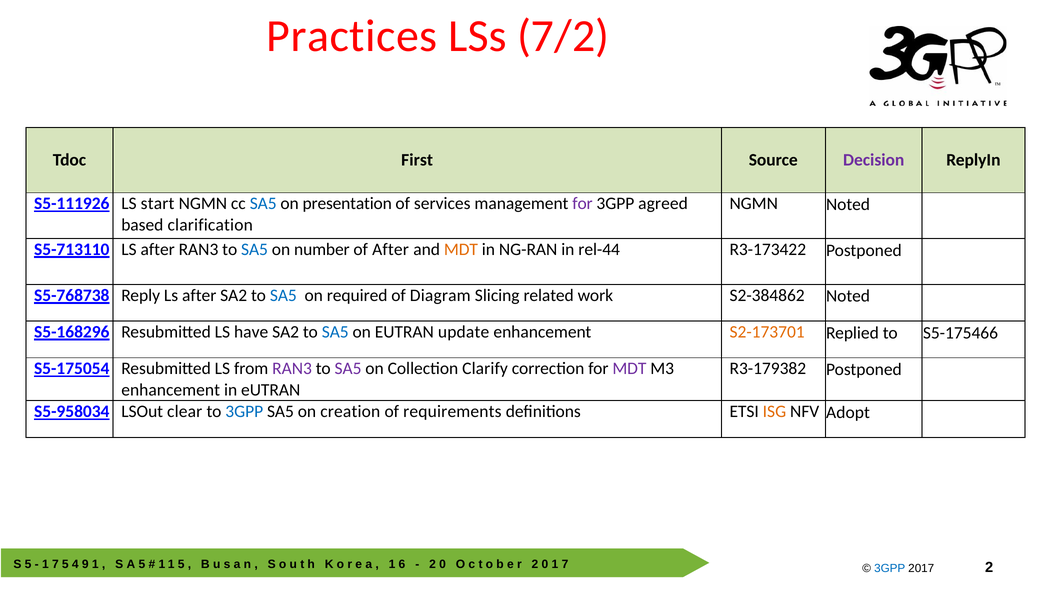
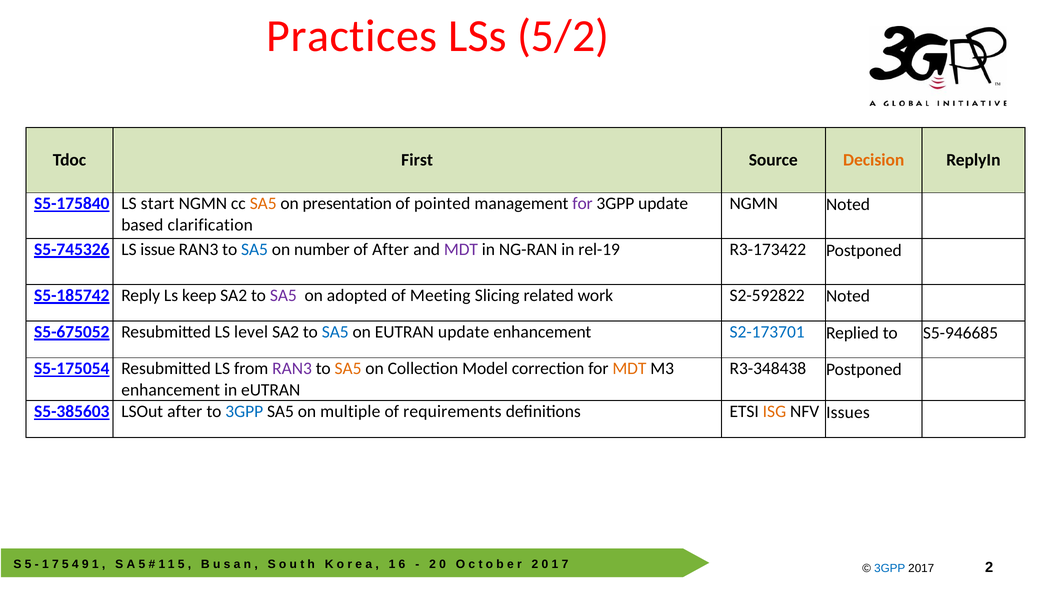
7/2: 7/2 -> 5/2 (563, 36)
Decision colour: purple -> orange (874, 160)
S5-111926: S5-111926 -> S5-175840 (72, 204)
SA5 colour: blue -> orange (263, 204)
services: services -> pointed (442, 204)
3GPP agreed: agreed -> update (663, 204)
S5-713110: S5-713110 -> S5-745326 (72, 249)
after: after -> issue (158, 249)
MDT colour: orange -> purple (461, 249)
rel-44: rel-44 -> rel-19 (599, 249)
S5-768738: S5-768738 -> S5-185742 (72, 295)
Reply Ls after: after -> keep (199, 295)
SA5 colour: blue -> purple (283, 295)
required: required -> adopted (357, 295)
Diagram: Diagram -> Meeting (440, 295)
S2-384862: S2-384862 -> S2-592822 (767, 295)
S5-168296: S5-168296 -> S5-675052 (72, 332)
have: have -> level (251, 332)
S2-173701 colour: orange -> blue (767, 332)
S5-175466: S5-175466 -> S5-946685 (960, 333)
SA5 colour: purple -> orange (348, 368)
Clarify: Clarify -> Model (485, 368)
MDT colour: purple -> orange (629, 368)
R3-179382: R3-179382 -> R3-348438 (768, 368)
S5-958034: S5-958034 -> S5-385603 (72, 411)
LSOut clear: clear -> after (185, 411)
creation: creation -> multiple (350, 411)
Adopt: Adopt -> Issues (848, 412)
